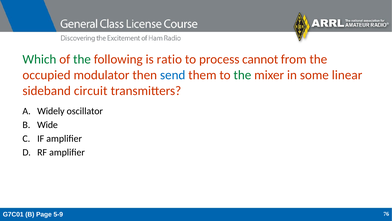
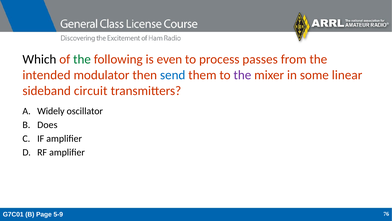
Which colour: green -> black (39, 59)
ratio: ratio -> even (169, 59)
cannot: cannot -> passes (260, 59)
occupied: occupied -> intended (47, 75)
the colour: green -> purple (242, 75)
Wide: Wide -> Does (47, 125)
